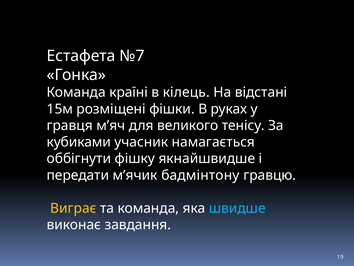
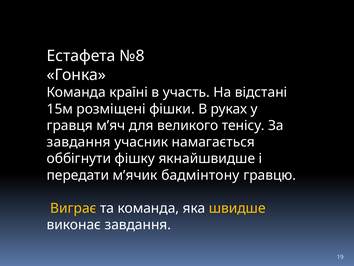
№7: №7 -> №8 (132, 56)
кілець: кілець -> участь (186, 92)
кубиками: кубиками -> завдання (79, 142)
швидше colour: light blue -> yellow (237, 208)
